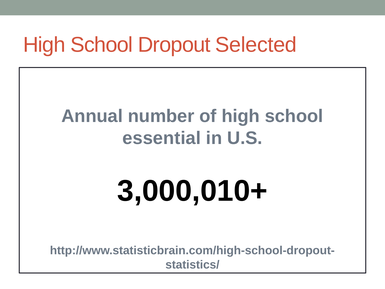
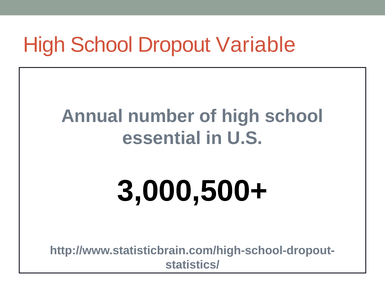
Selected: Selected -> Variable (256, 45)
3,000,010+: 3,000,010+ -> 3,000,500+ (192, 191)
